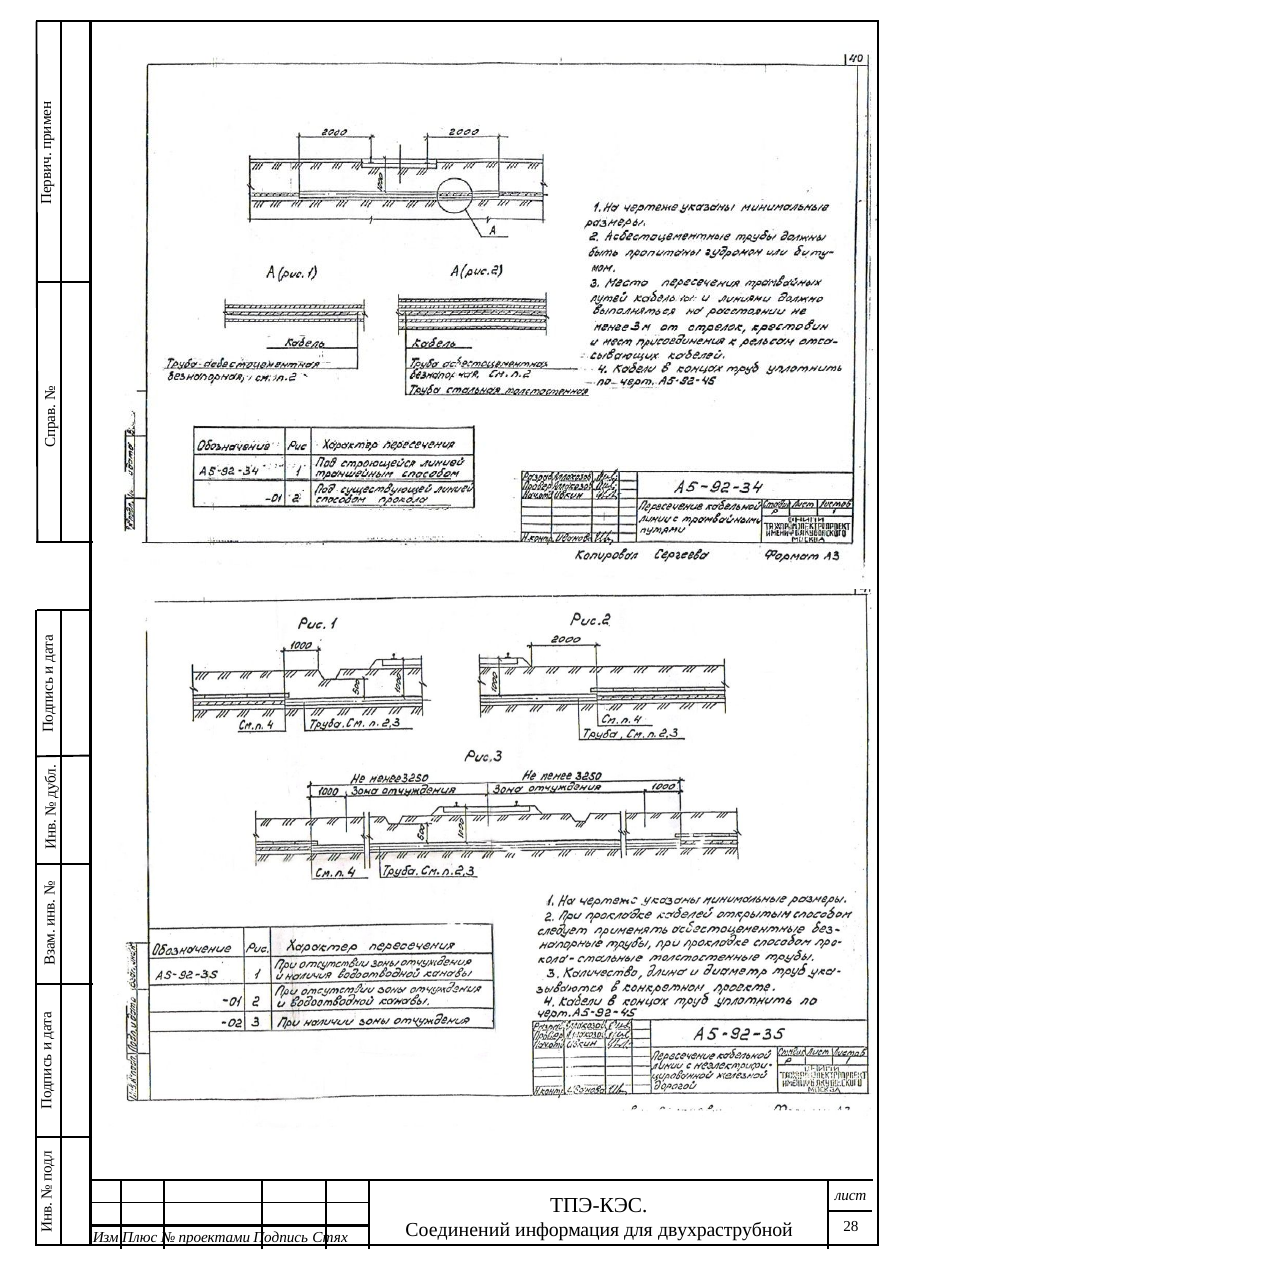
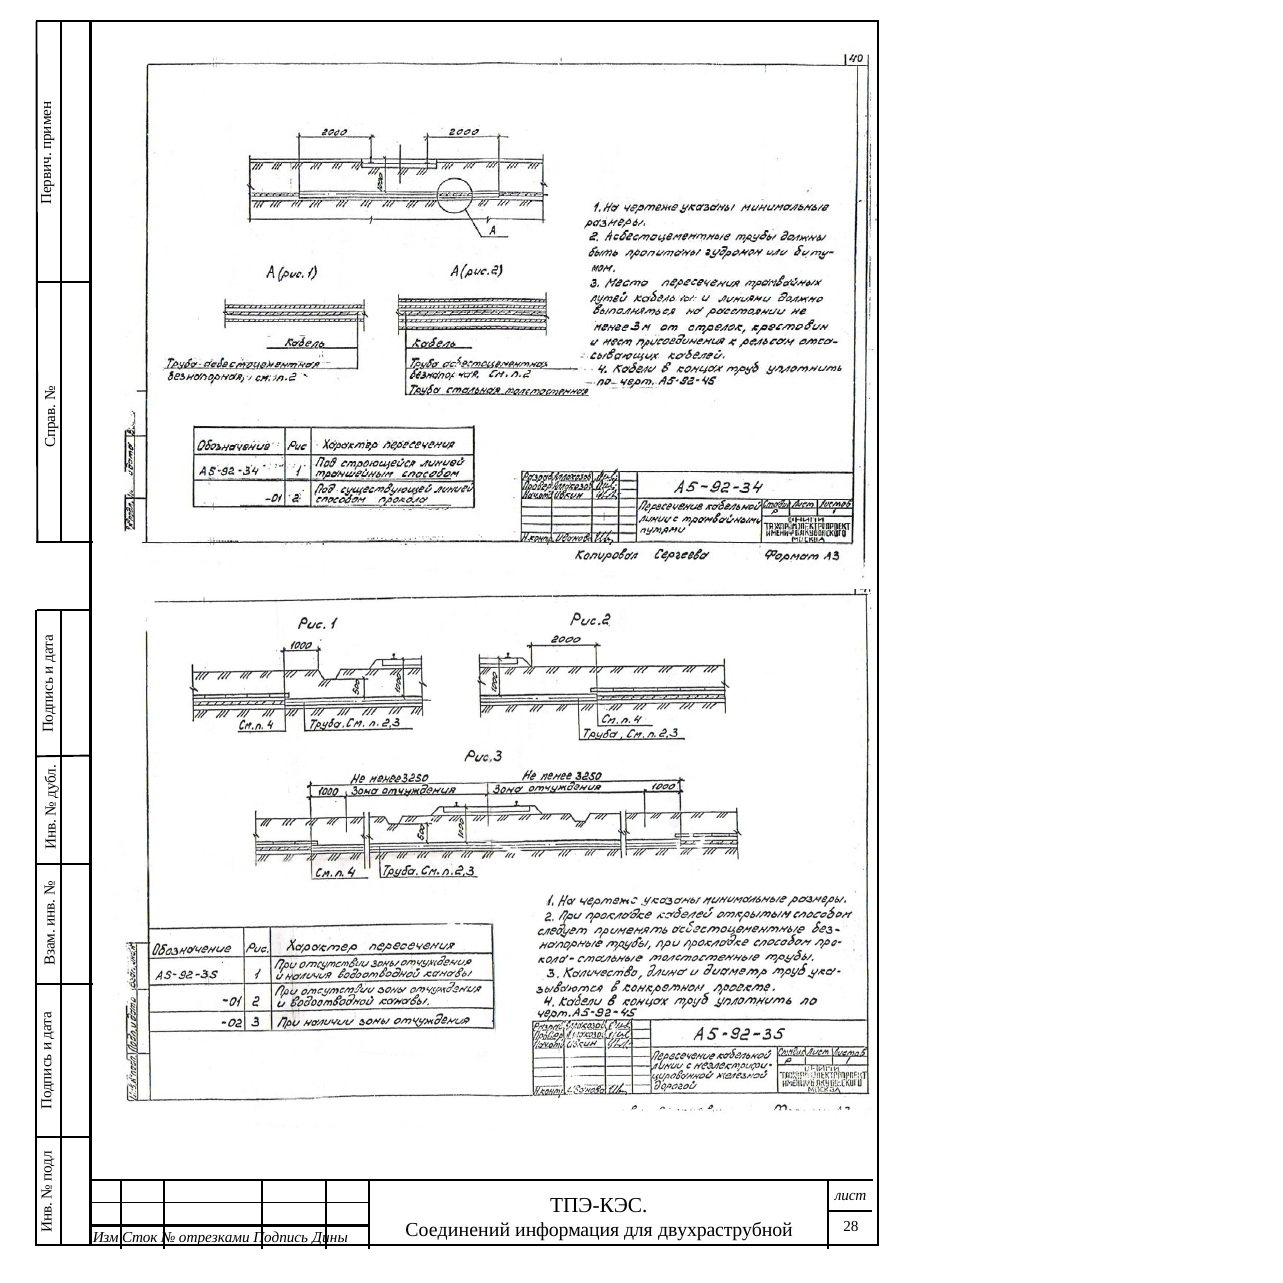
Плюс: Плюс -> Сток (140, 1237)
проектами: проектами -> отрезками (214, 1237)
Стях: Стях -> Дины (330, 1237)
